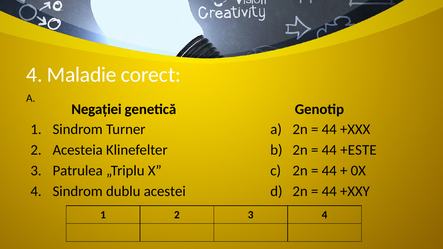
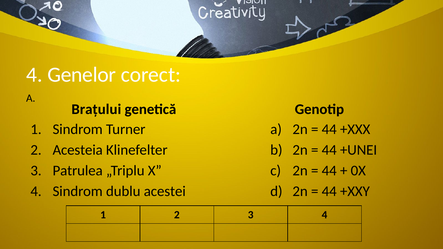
Maladie: Maladie -> Genelor (82, 75)
Negației: Negației -> Brațului (96, 109)
+ESTE: +ESTE -> +UNEI (359, 150)
